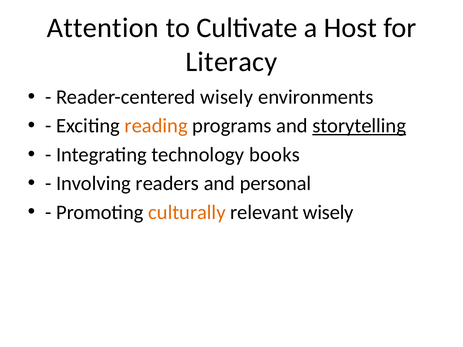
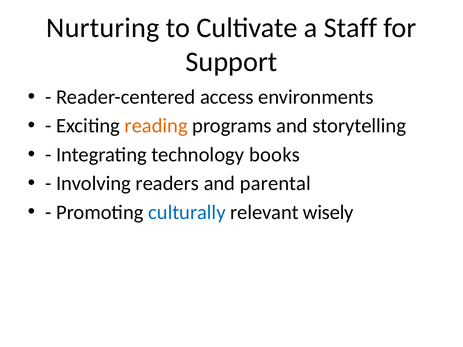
Attention: Attention -> Nurturing (103, 28)
Host: Host -> Staff (351, 28)
Literacy: Literacy -> Support (231, 62)
Reader-centered wisely: wisely -> access (227, 97)
storytelling underline: present -> none (359, 126)
personal: personal -> parental (275, 184)
culturally colour: orange -> blue (187, 212)
